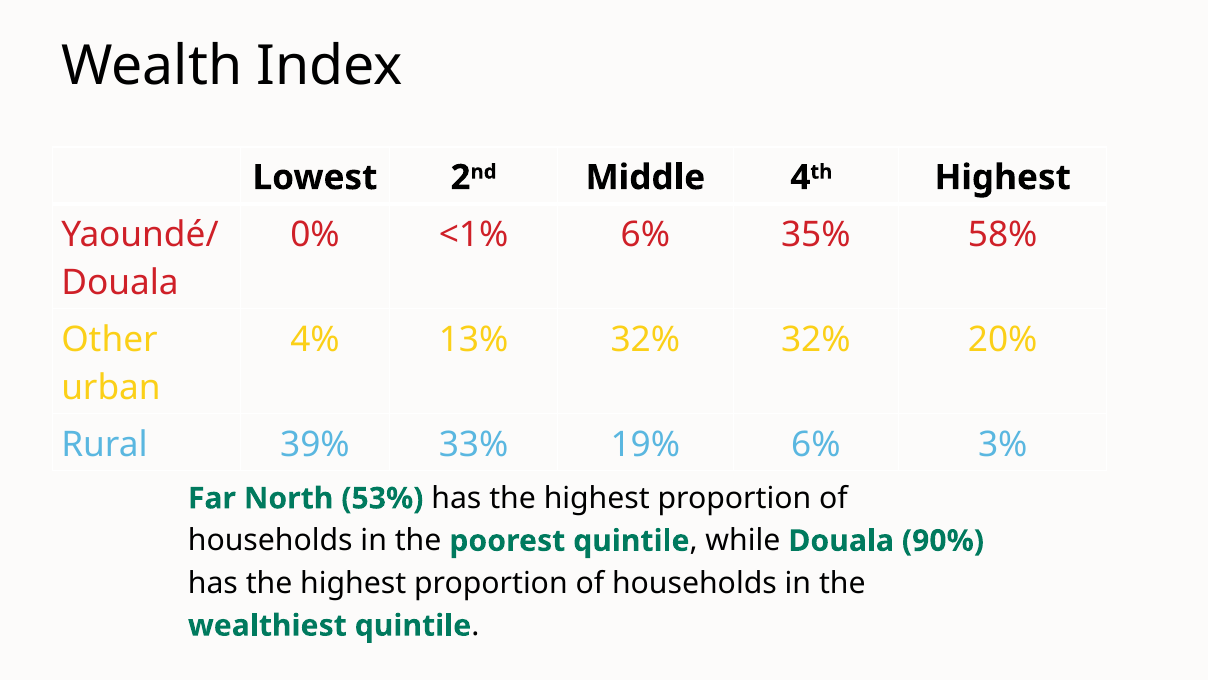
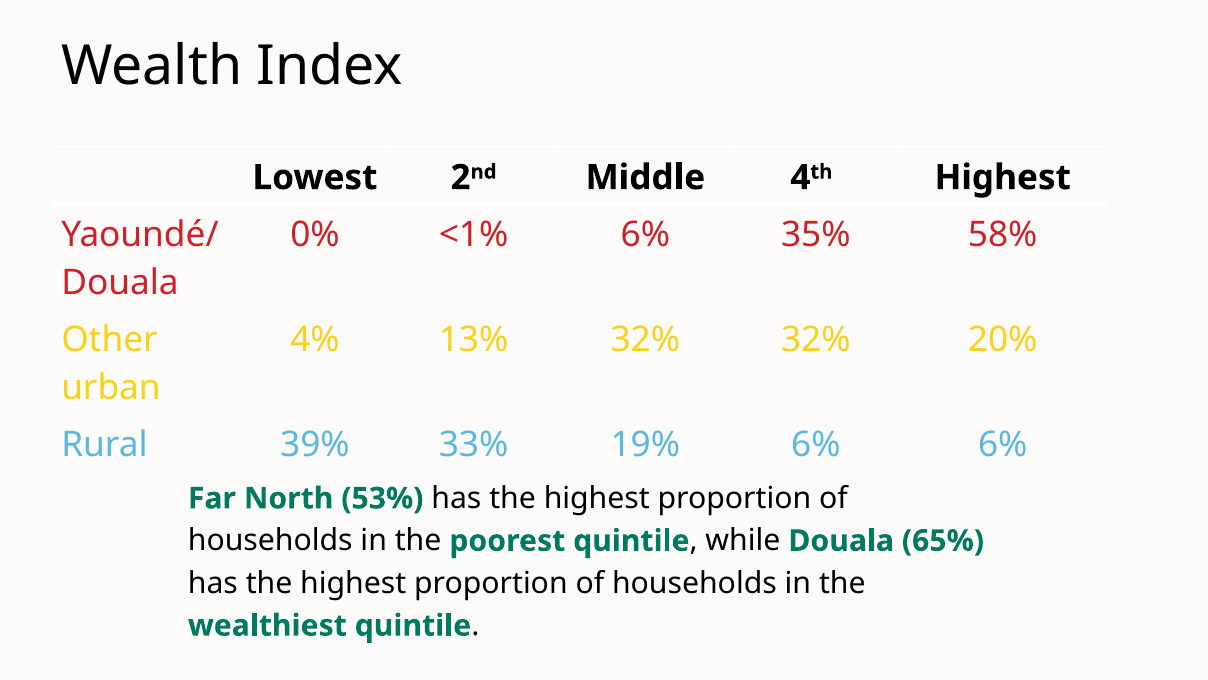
6% 3%: 3% -> 6% (1003, 444)
90%: 90% -> 65% (943, 541)
